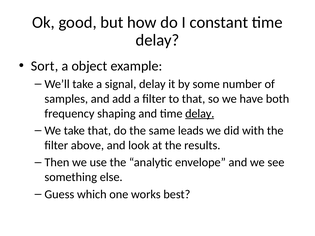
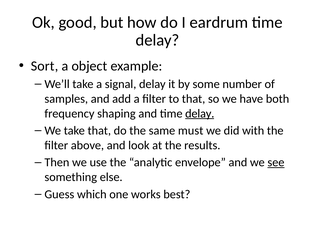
constant: constant -> eardrum (219, 22)
leads: leads -> must (191, 131)
see underline: none -> present (276, 163)
